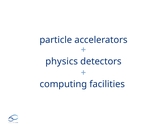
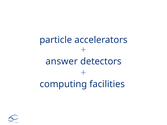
physics: physics -> answer (62, 61)
